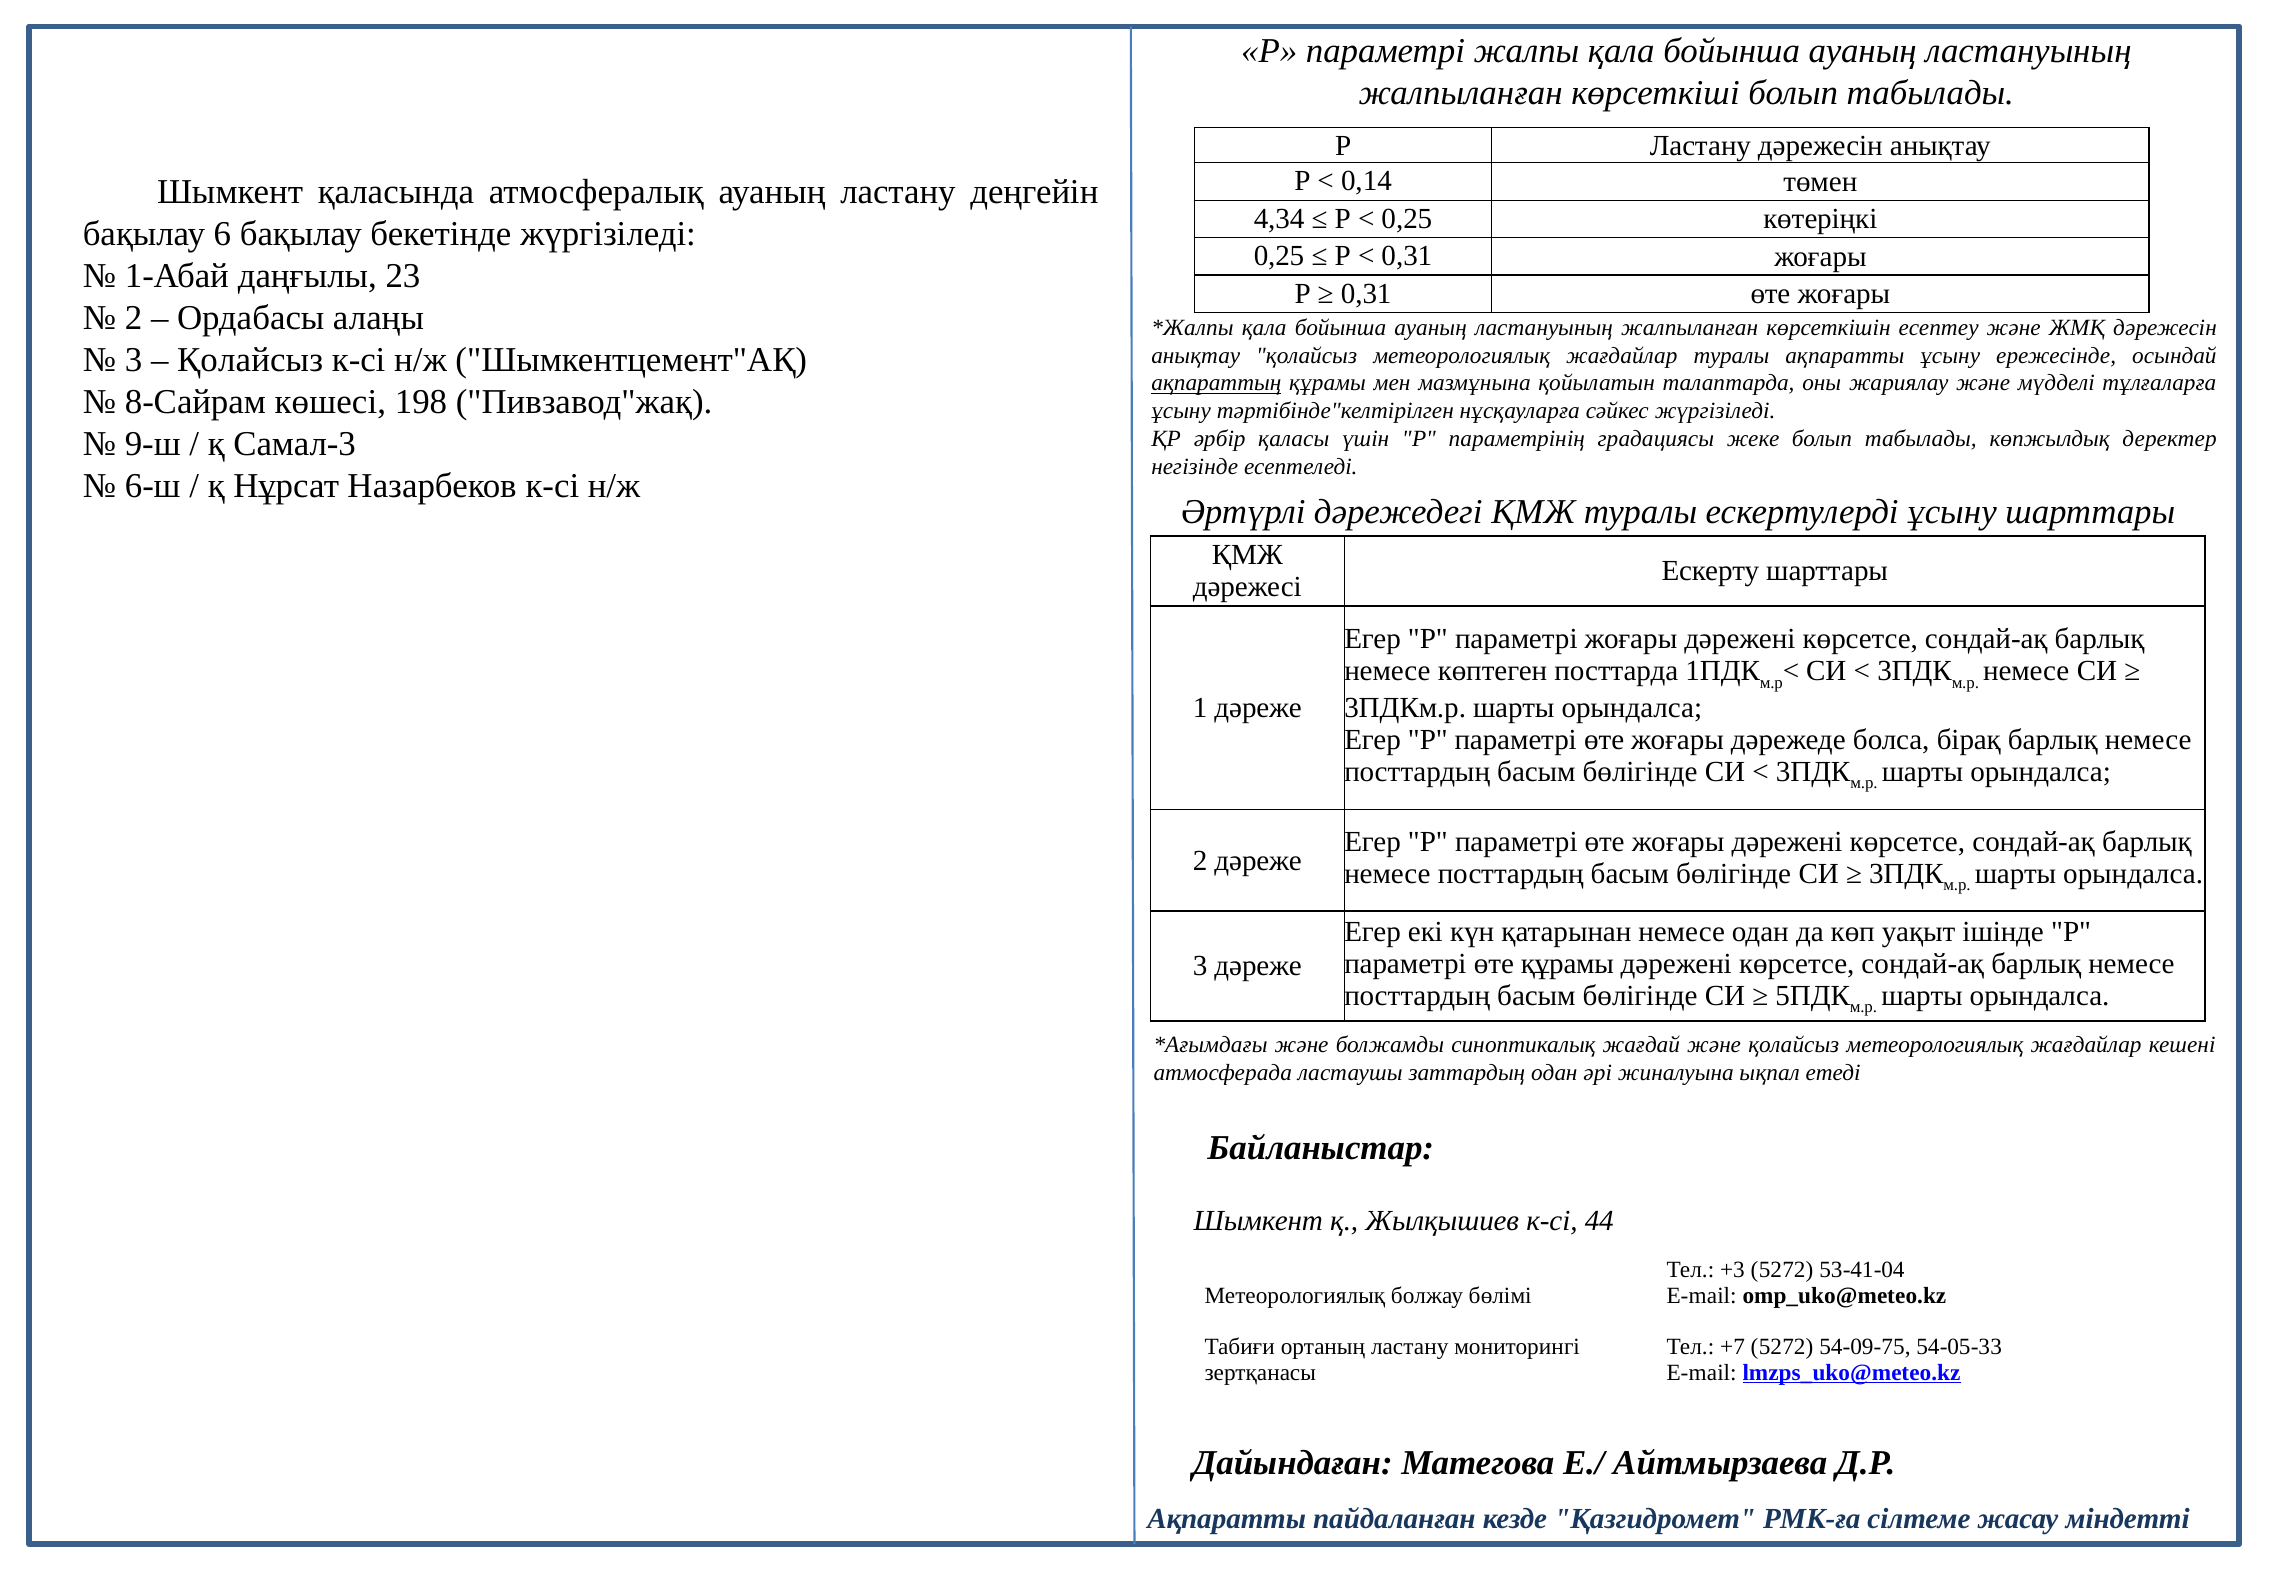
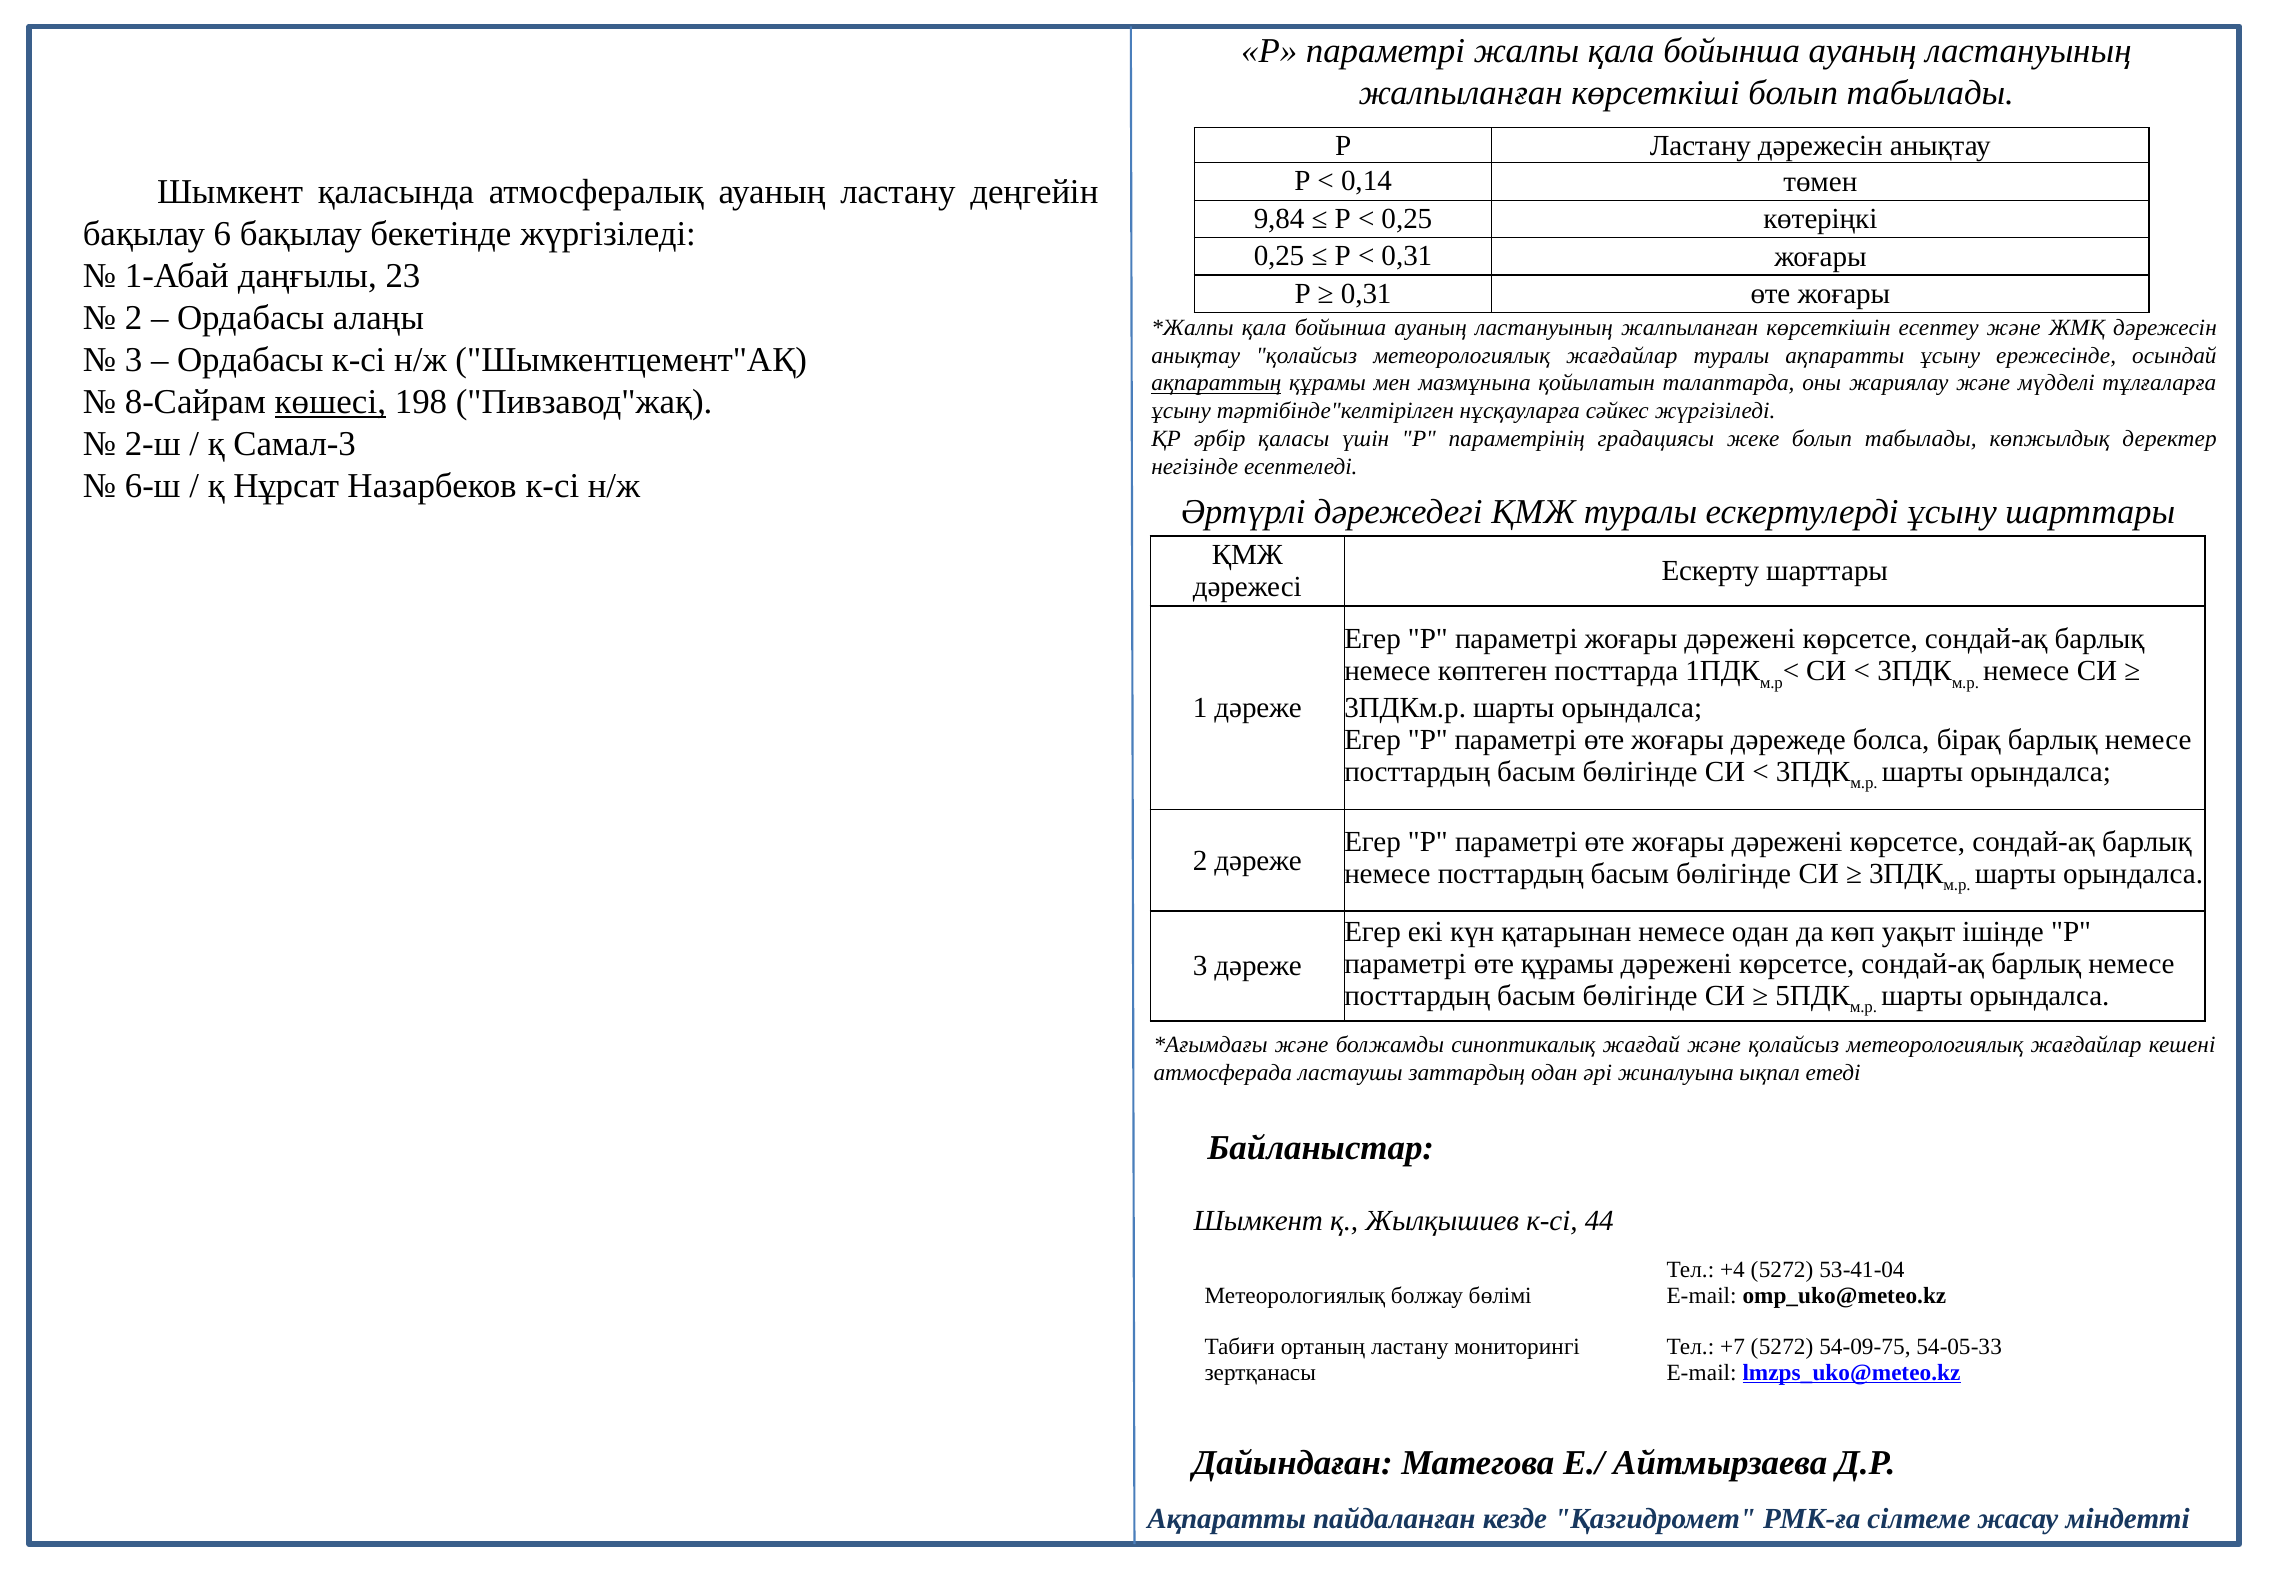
4,34: 4,34 -> 9,84 (1279, 219)
Қолайсыз: Қолайсыз -> Ордабасы (250, 360)
көшесі underline: none -> present (330, 402)
9-ш: 9-ш -> 2-ш (153, 444)
+3: +3 -> +4 (1732, 1270)
